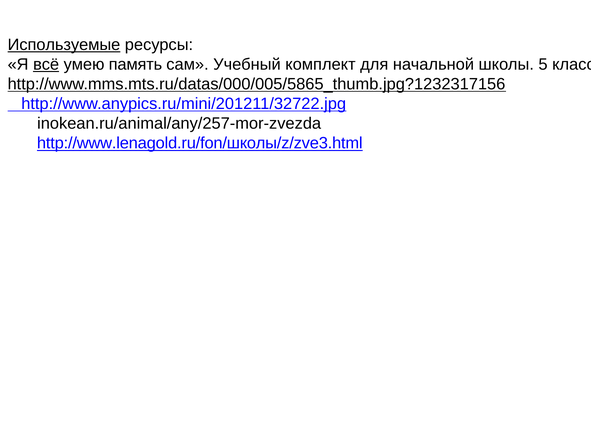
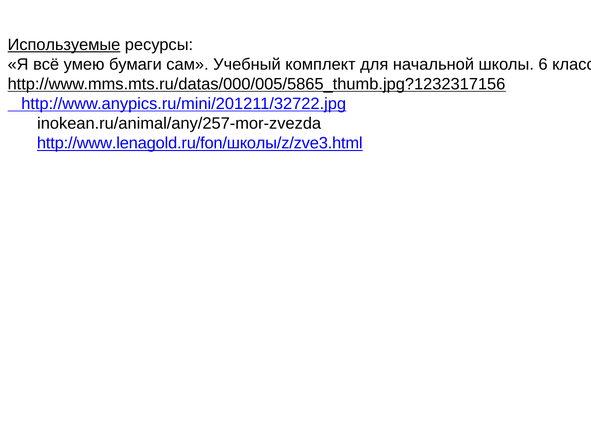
всё underline: present -> none (46, 64)
память: память -> бумаги (135, 64)
5: 5 -> 6 (543, 64)
